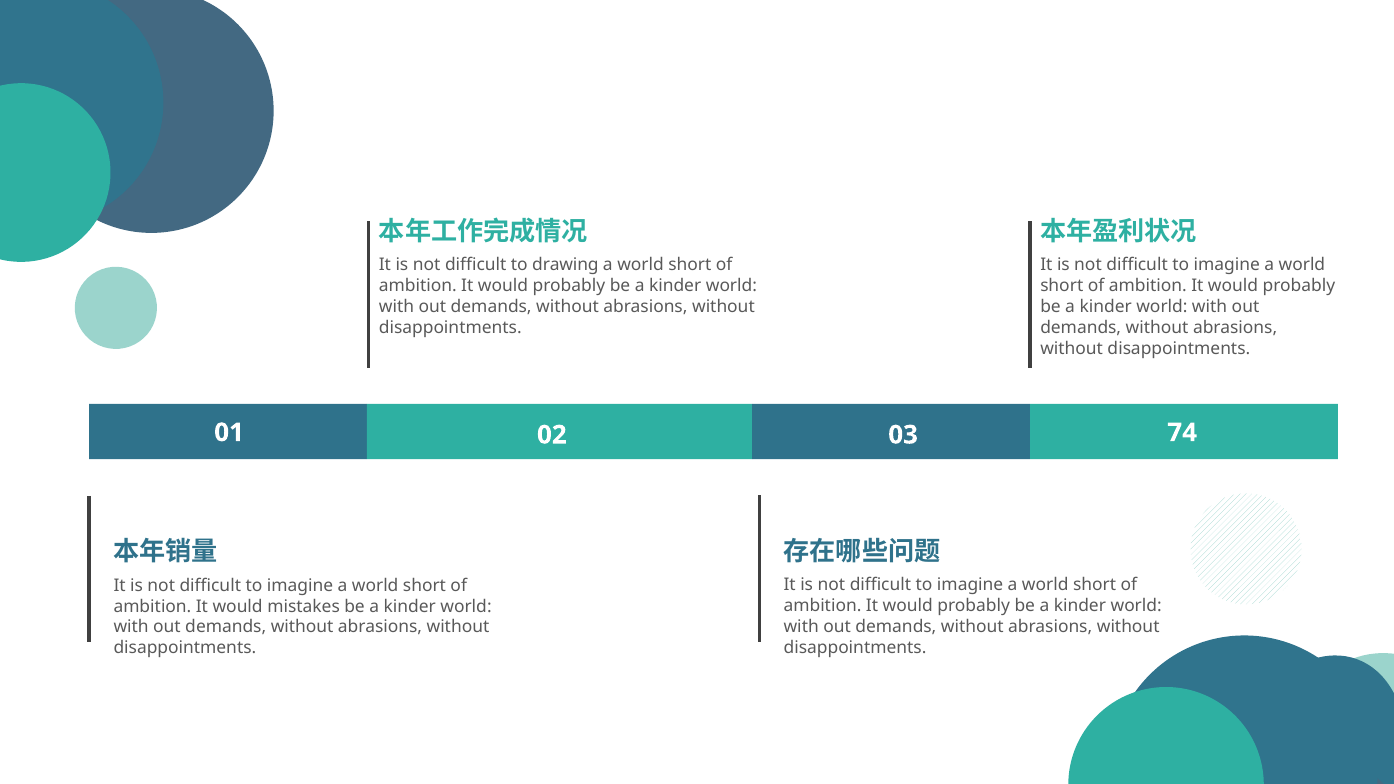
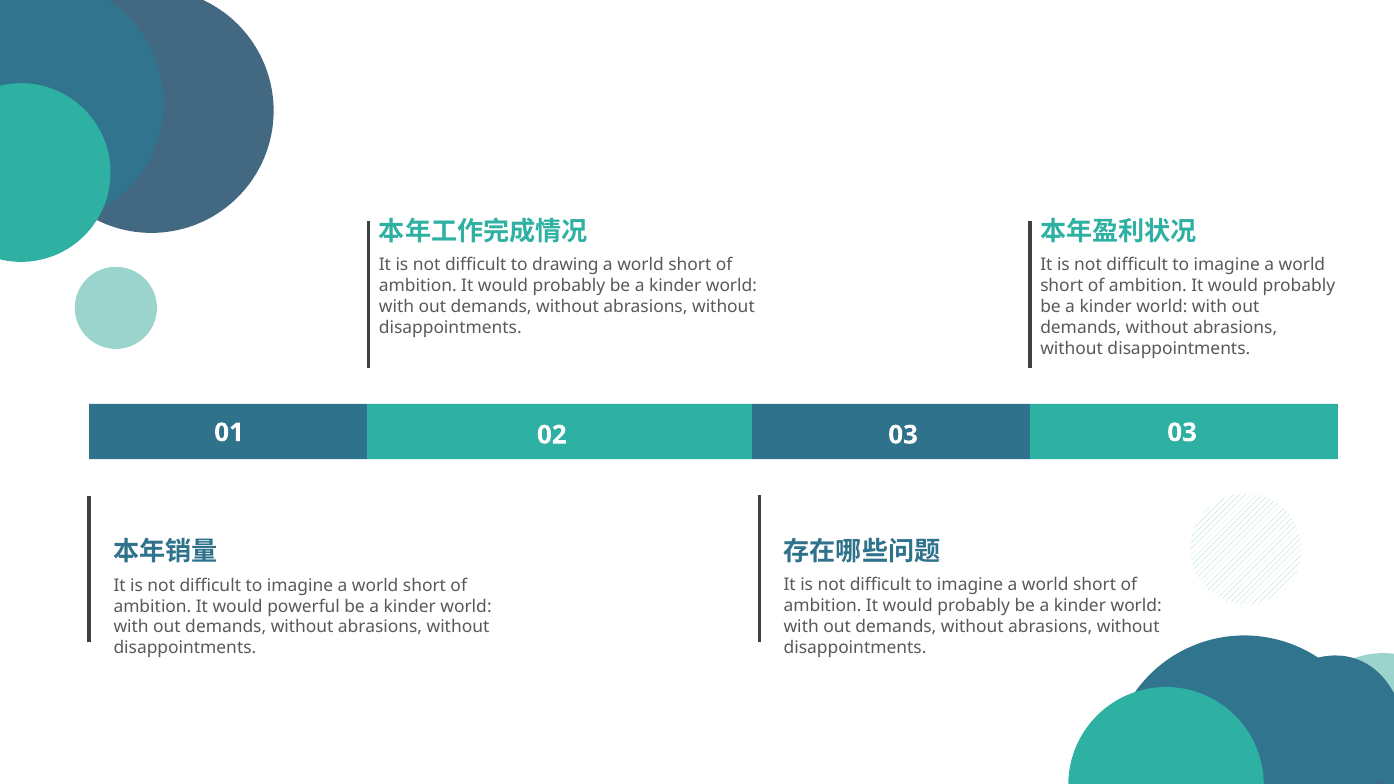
03 74: 74 -> 03 (1182, 433)
mistakes: mistakes -> powerful (304, 606)
